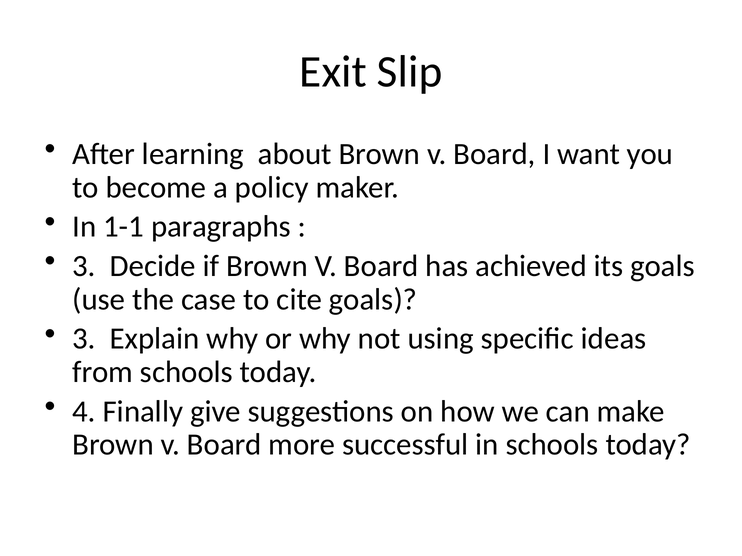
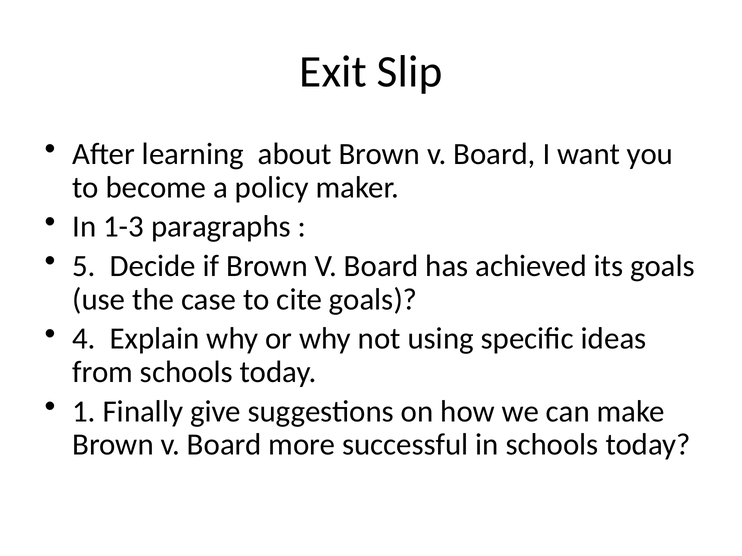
1-1: 1-1 -> 1-3 (124, 227)
3: 3 -> 5 (84, 266)
3: 3 -> 4 (84, 339)
4: 4 -> 1 (84, 412)
